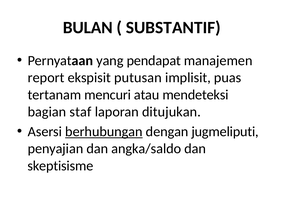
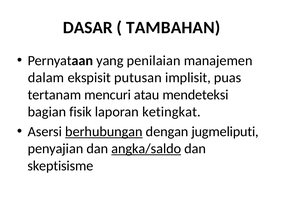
BULAN: BULAN -> DASAR (88, 27)
SUBSTANTIF: SUBSTANTIF -> TAMBAHAN (173, 27)
pendapat: pendapat -> penilaian (154, 61)
report: report -> dalam (46, 78)
staf: staf -> fisik (81, 112)
ditujukan: ditujukan -> ketingkat (171, 112)
angka/saldo underline: none -> present (146, 149)
